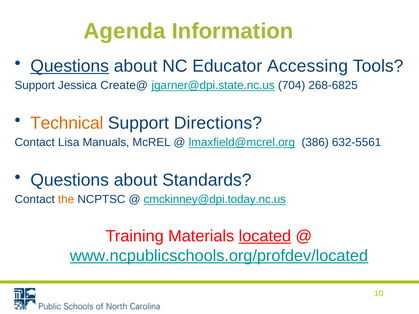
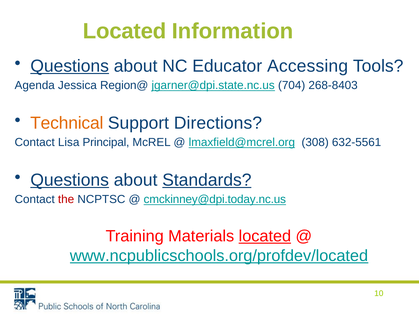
Agenda: Agenda -> Located (125, 31)
Support: Support -> Agenda (35, 86)
Create@: Create@ -> Region@ (124, 86)
268-6825: 268-6825 -> 268-8403 (333, 86)
Manuals: Manuals -> Principal (106, 143)
386: 386 -> 308 (315, 143)
Questions underline: none -> present (70, 180)
Standards underline: none -> present (207, 180)
the colour: orange -> red (66, 200)
